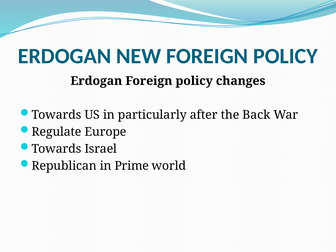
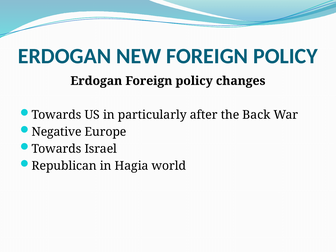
Regulate: Regulate -> Negative (57, 132)
Prime: Prime -> Hagia (132, 166)
